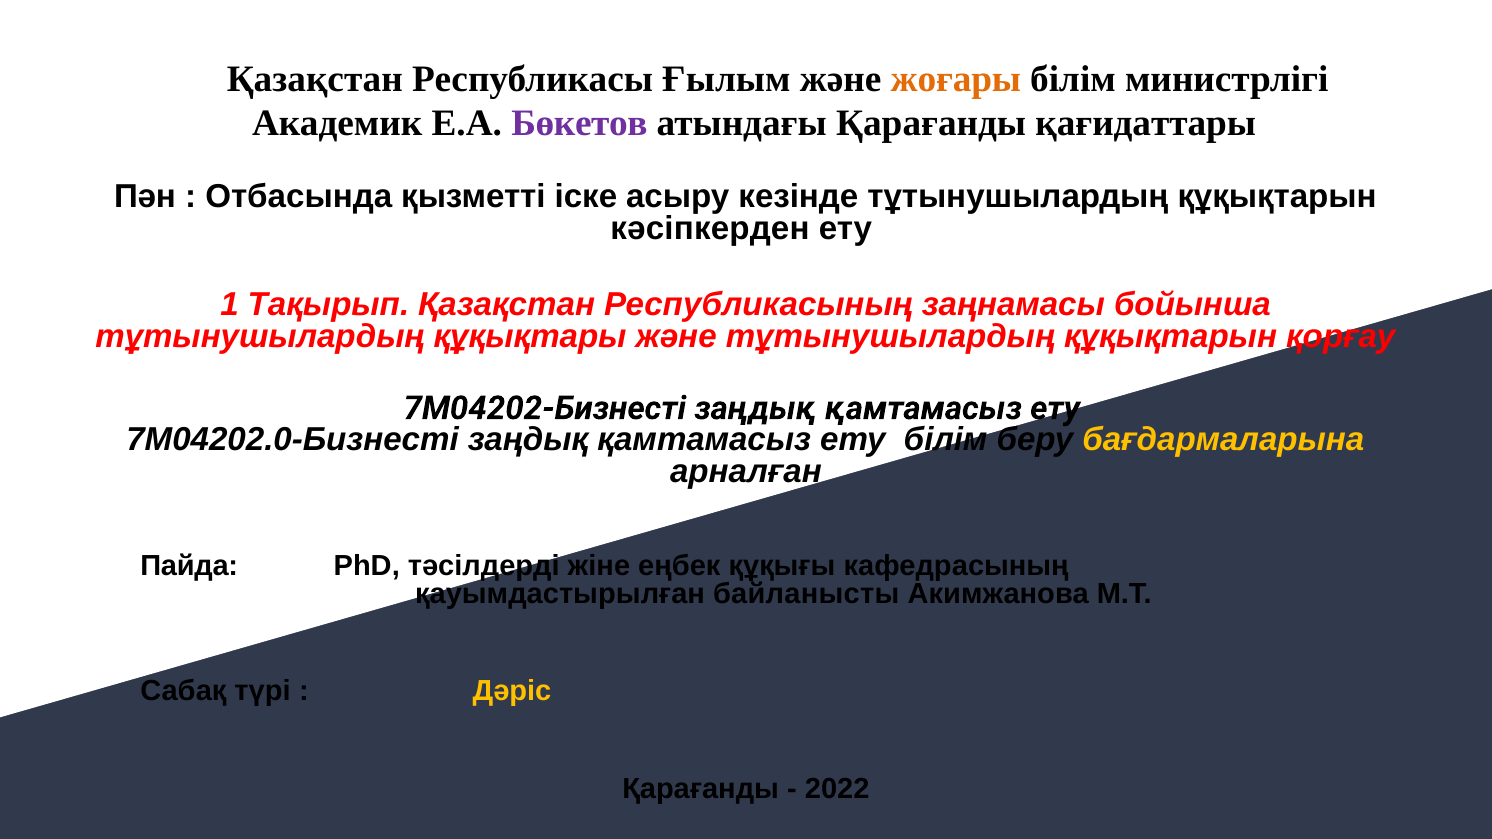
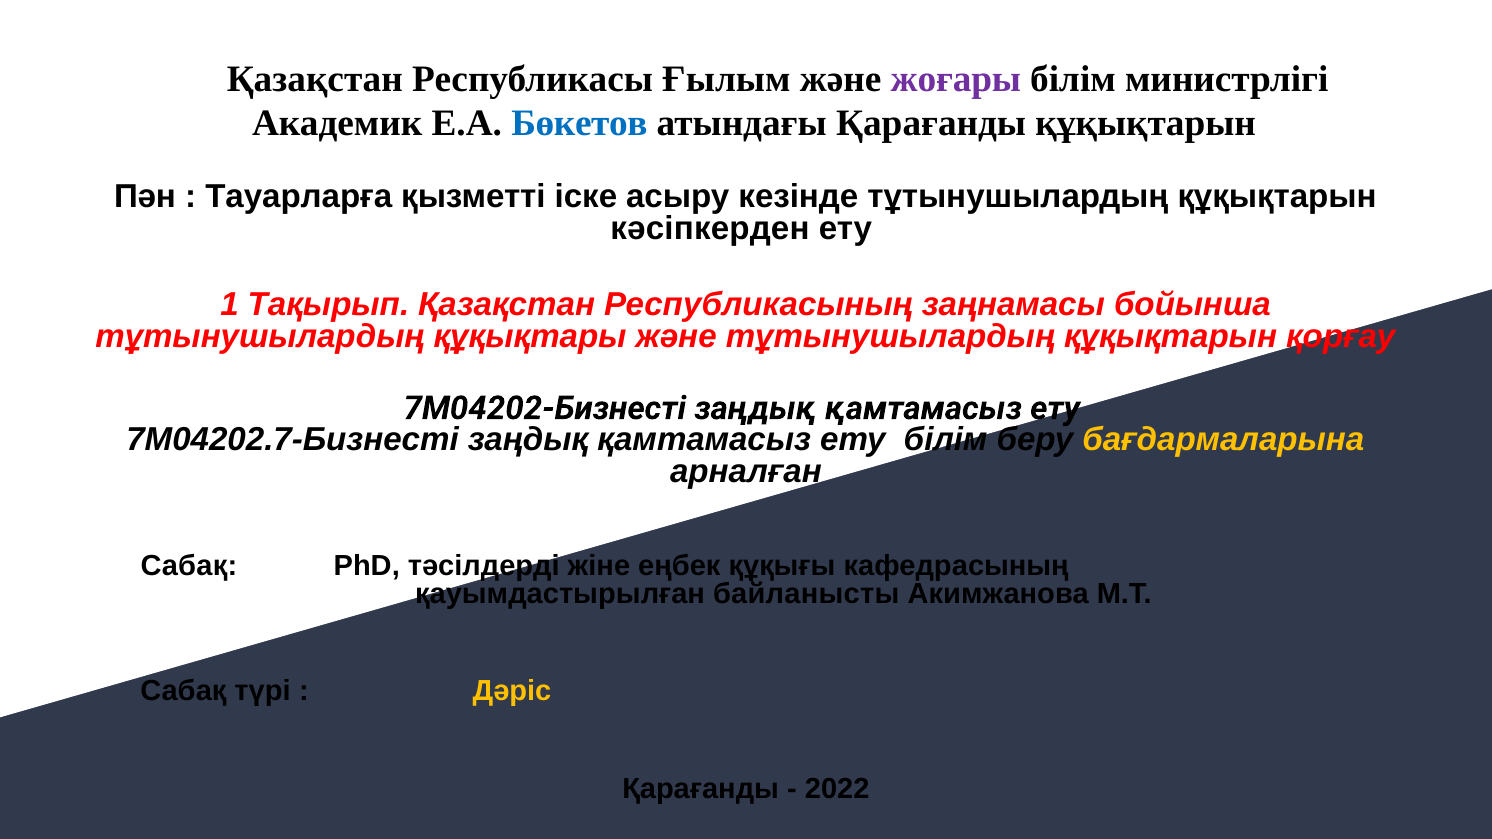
жоғары colour: orange -> purple (956, 79)
Бөкетов colour: purple -> blue (579, 124)
Қарағанды қағидаттары: қағидаттары -> құқықтарын (1146, 124)
Отбасында: Отбасында -> Тауарларға (299, 196)
7М04202.0-Бизнесті: 7М04202.0-Бизнесті -> 7М04202.7-Бизнесті (292, 440)
Пайда: Пайда -> Сабақ (189, 566)
